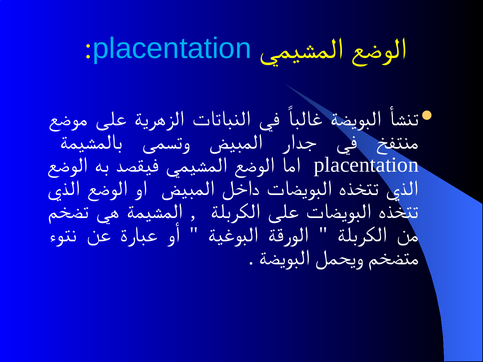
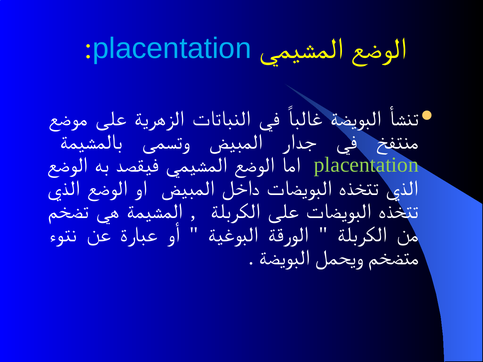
placentation colour: white -> light green (366, 165)
